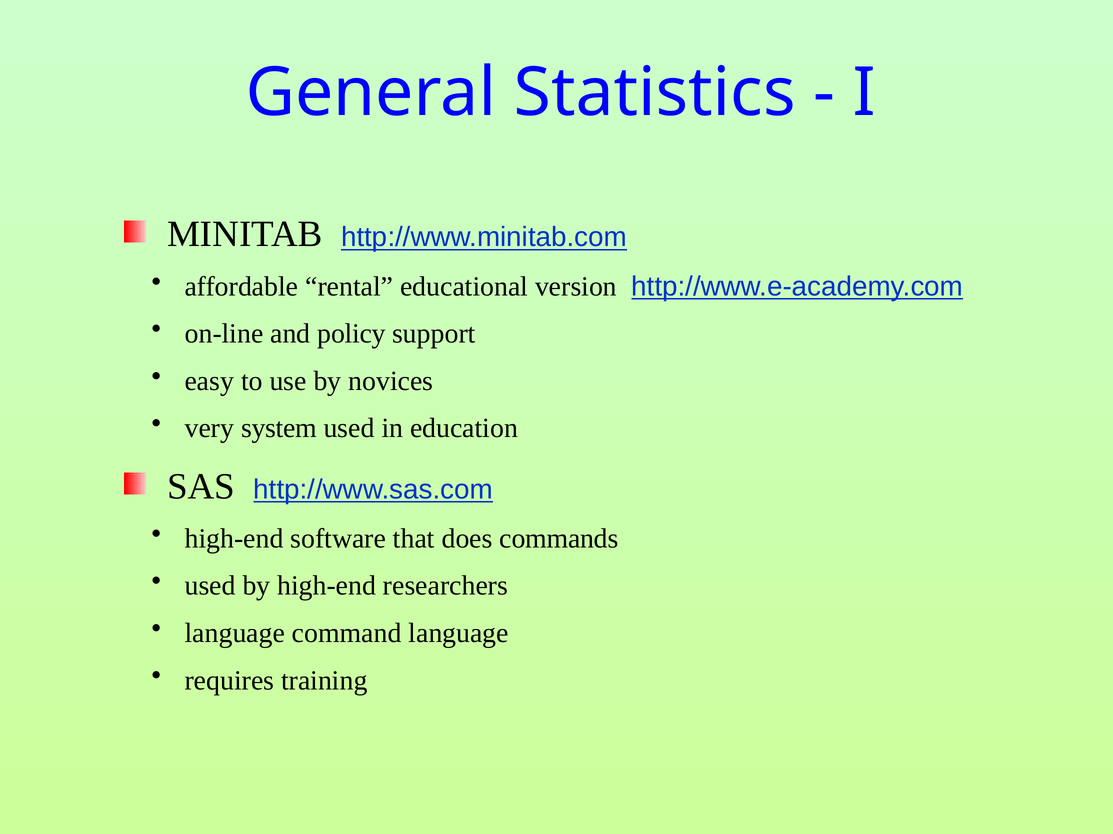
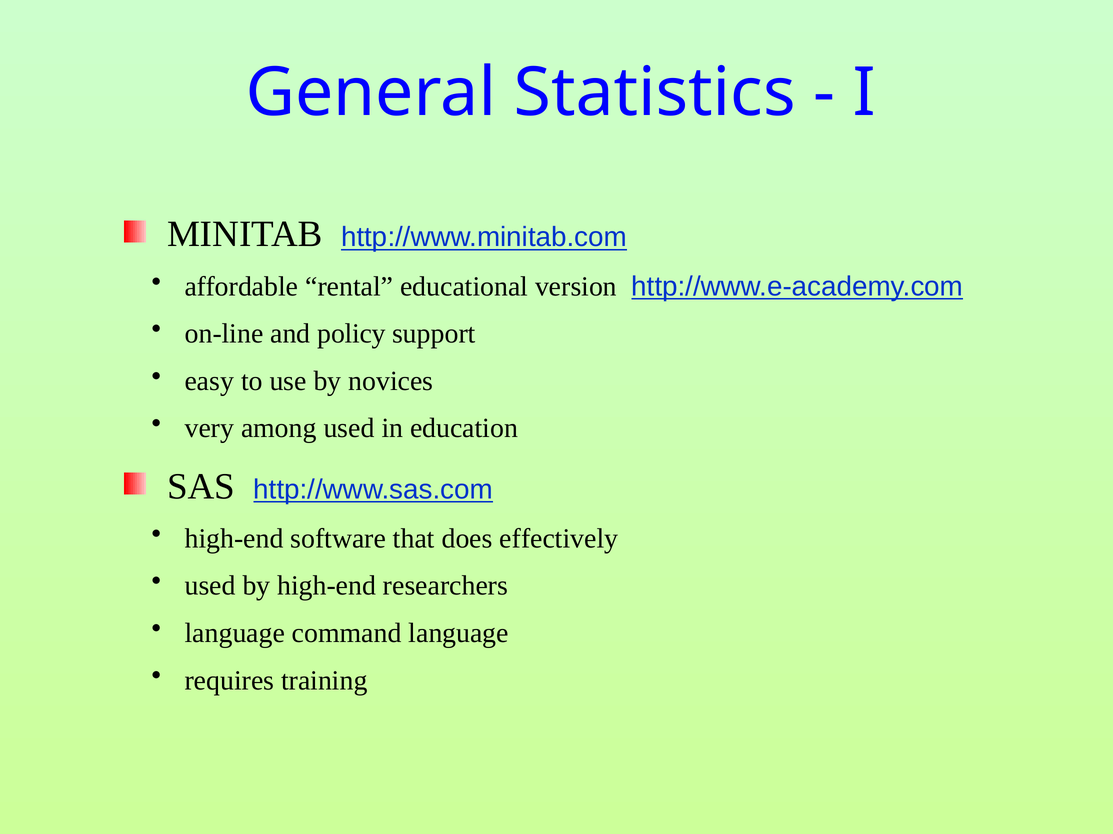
system: system -> among (279, 429)
commands: commands -> effectively (559, 539)
